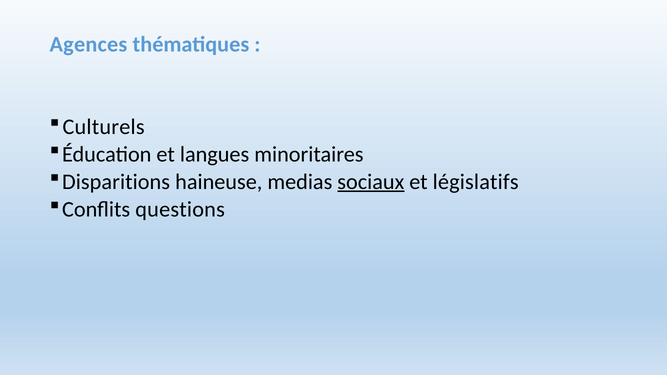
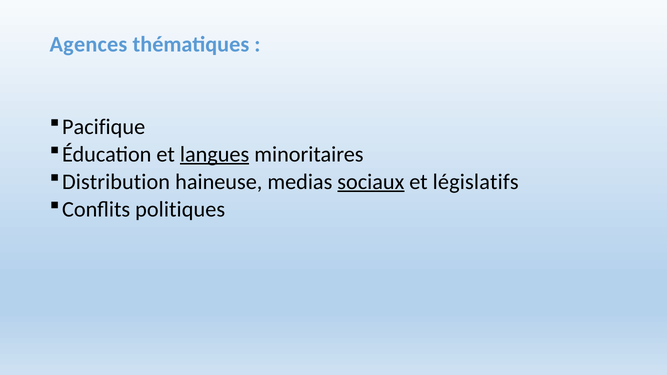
Culturels: Culturels -> Pacifique (104, 127)
langues underline: none -> present (215, 154)
Disparitions: Disparitions -> Distribution (116, 182)
questions: questions -> politiques (180, 209)
